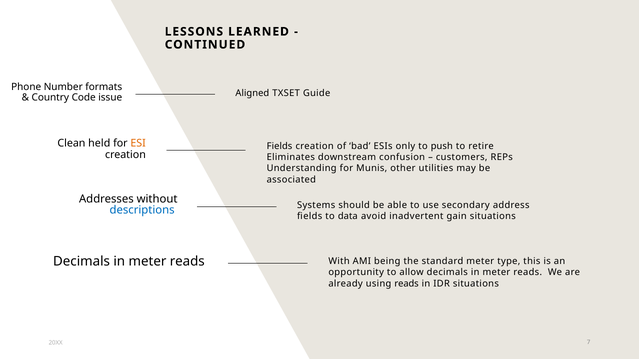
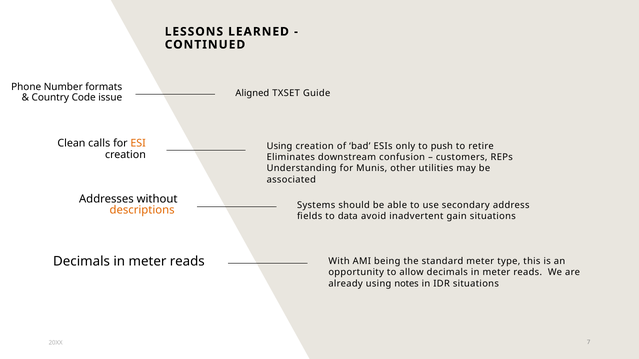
held: held -> calls (99, 143)
Fields: Fields -> Using (280, 146)
descriptions colour: blue -> orange (142, 210)
using reads: reads -> notes (407, 284)
